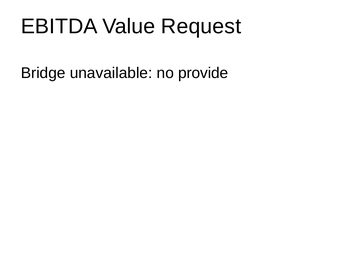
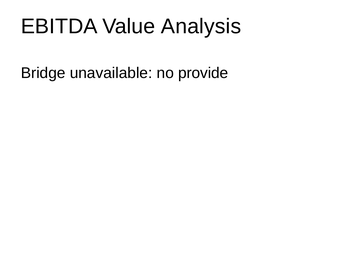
Request: Request -> Analysis (201, 26)
